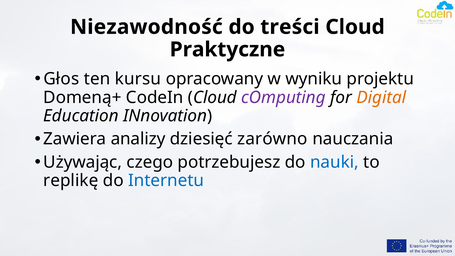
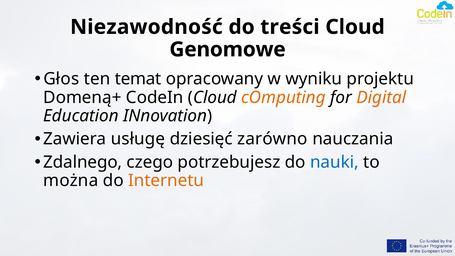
Praktyczne: Praktyczne -> Genomowe (228, 49)
kursu: kursu -> temat (138, 79)
cOmputing colour: purple -> orange (283, 97)
analizy: analizy -> usługę (138, 139)
Używając: Używając -> Zdalnego (83, 162)
replikę: replikę -> można (71, 181)
Internetu colour: blue -> orange (166, 181)
